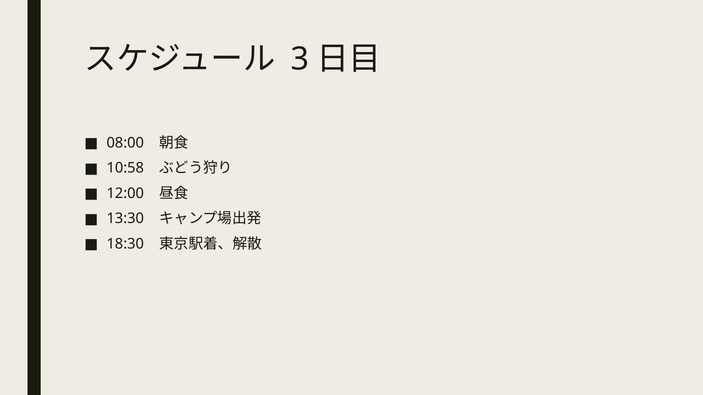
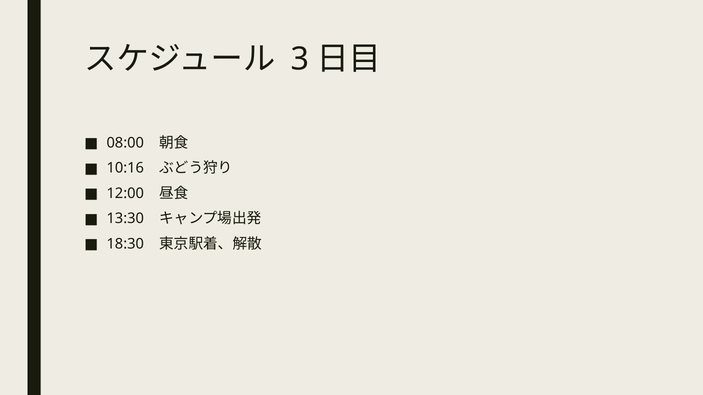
10:58: 10:58 -> 10:16 (125, 168)
